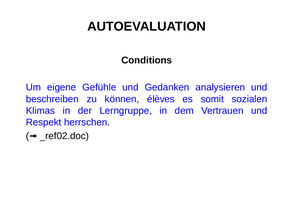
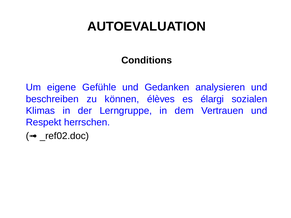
somit: somit -> élargi (212, 99)
